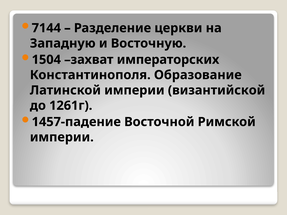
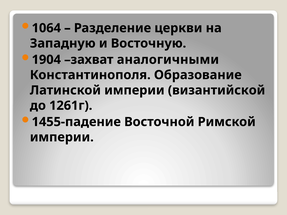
7144: 7144 -> 1064 (46, 28)
1504: 1504 -> 1904 (46, 60)
императорских: императорских -> аналогичными (168, 60)
1457-падение: 1457-падение -> 1455-падение (76, 122)
